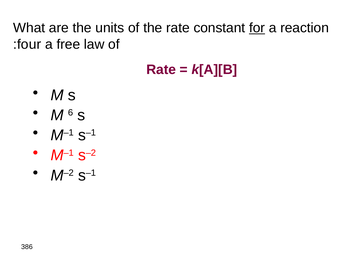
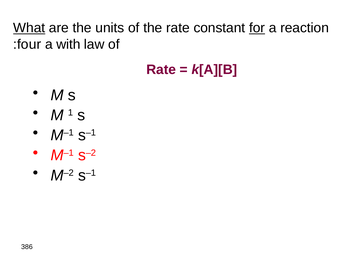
What underline: none -> present (29, 28)
free: free -> with (68, 44)
6: 6 -> 1 (70, 113)
